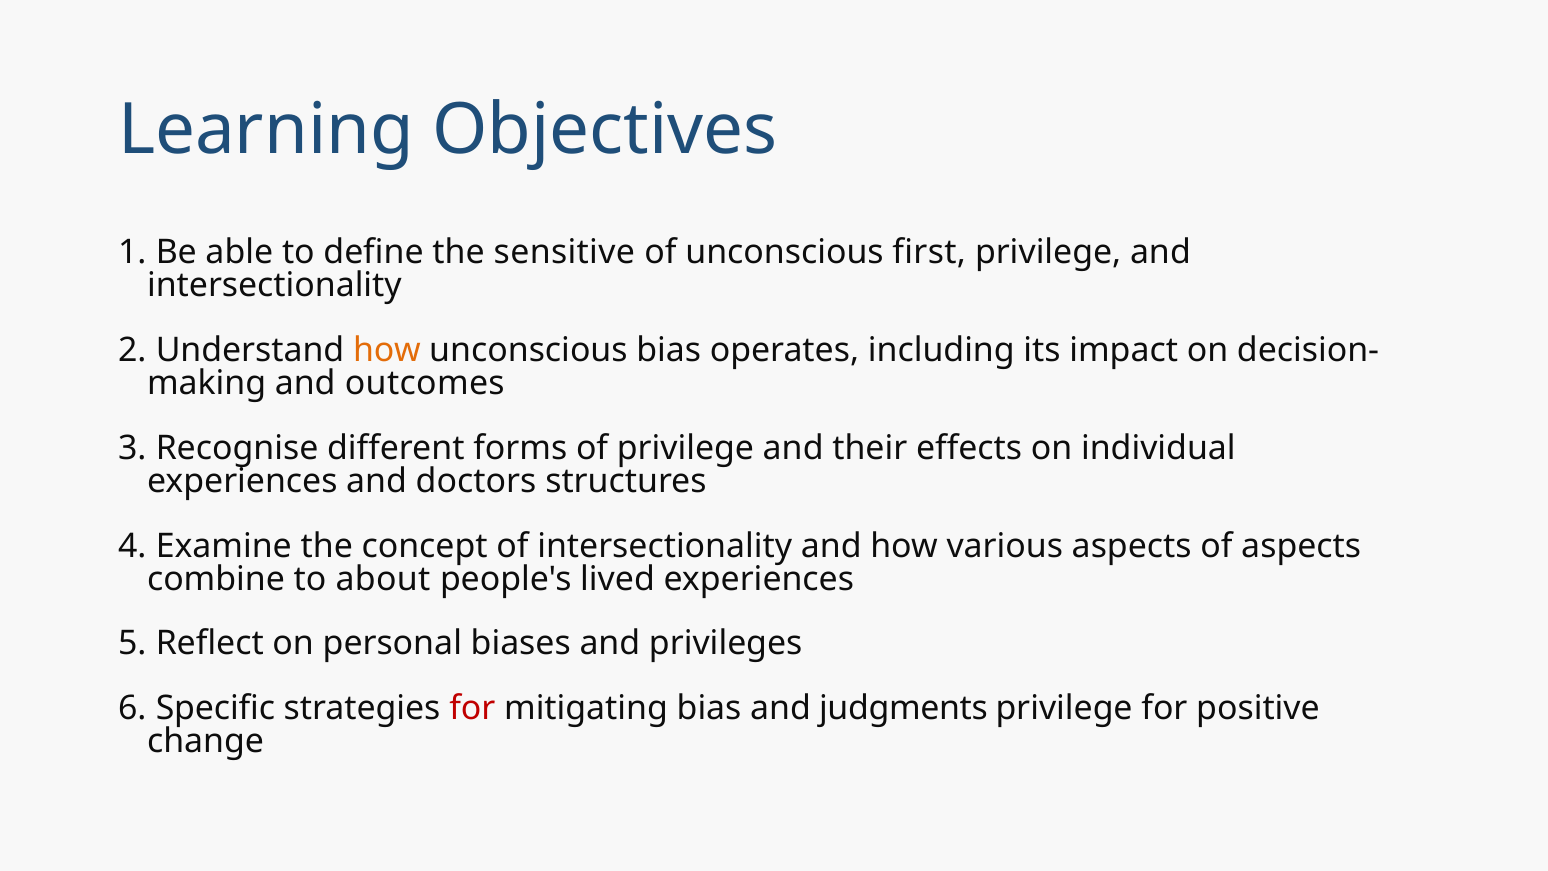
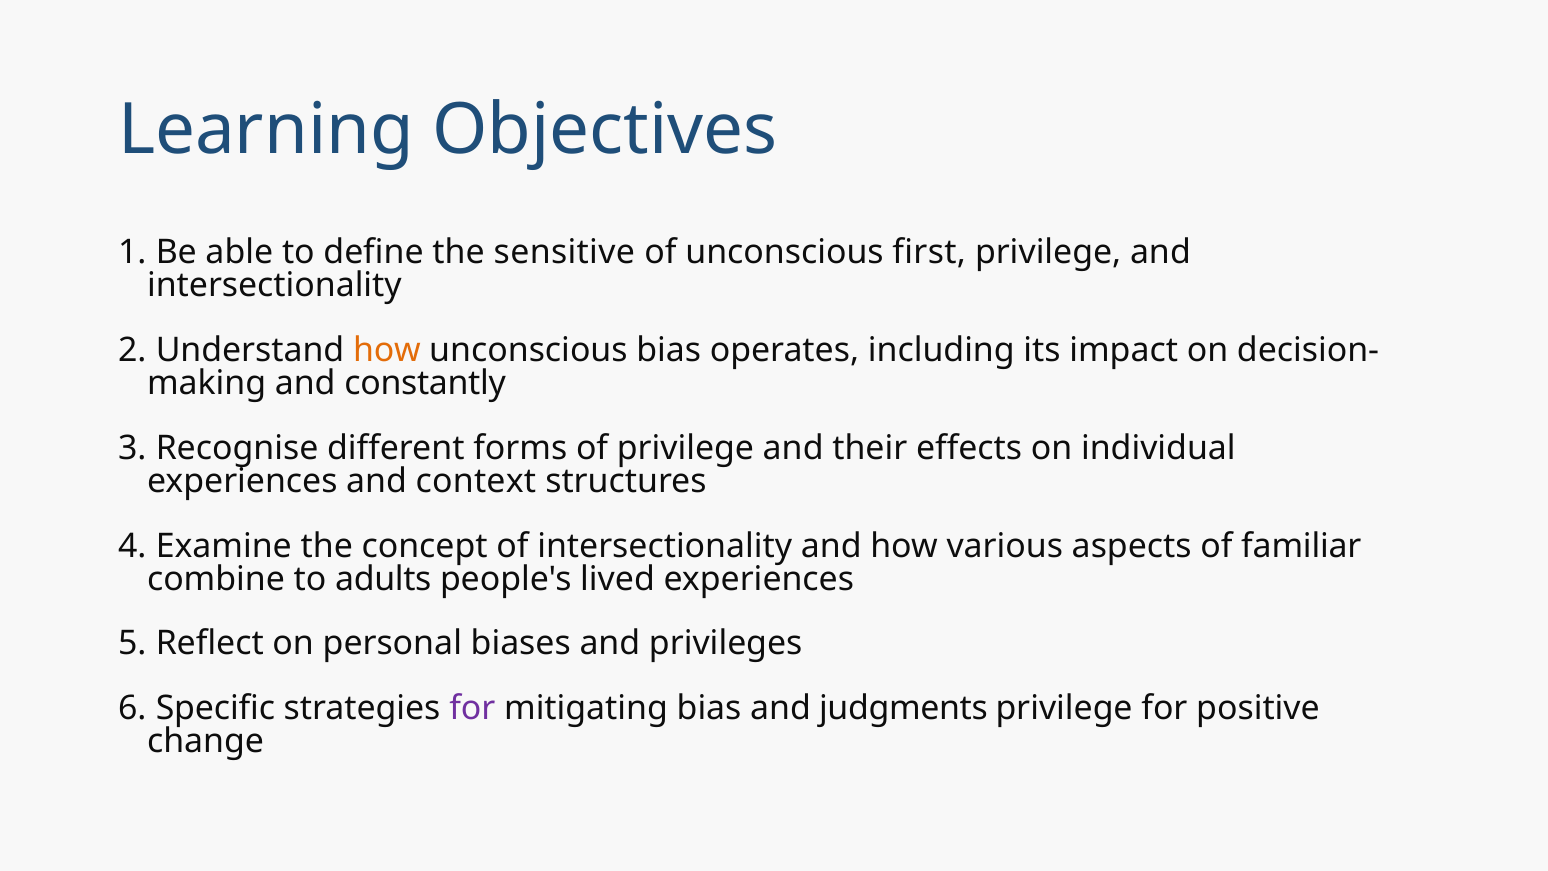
outcomes: outcomes -> constantly (425, 383)
doctors: doctors -> context (476, 481)
of aspects: aspects -> familiar (1301, 546)
about: about -> adults (383, 579)
for colour: red -> purple (472, 708)
